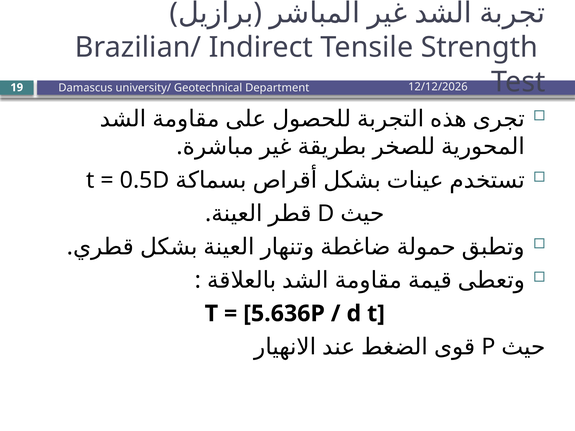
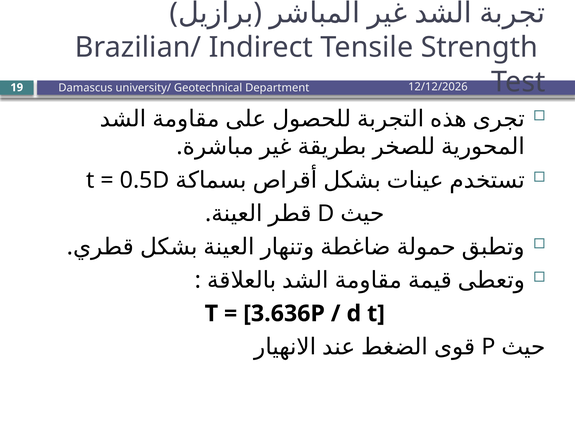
5.636P: 5.636P -> 3.636P (284, 314)
